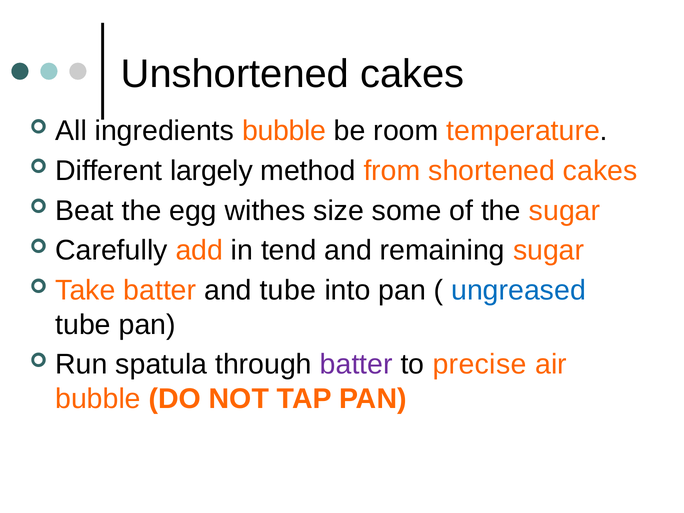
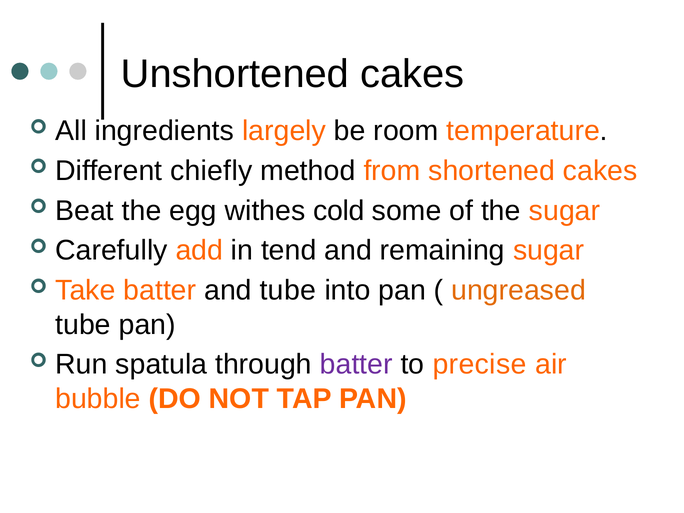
ingredients bubble: bubble -> largely (284, 131)
largely: largely -> chiefly (211, 171)
size: size -> cold (339, 211)
ungreased colour: blue -> orange (519, 290)
